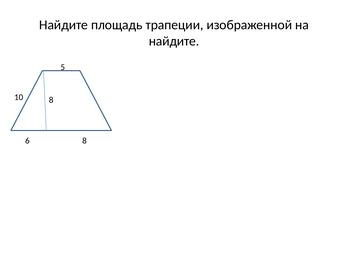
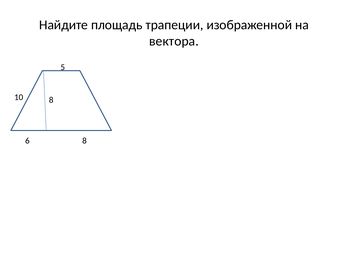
найдите: найдите -> вектора (174, 41)
